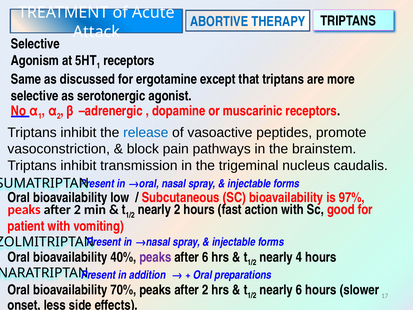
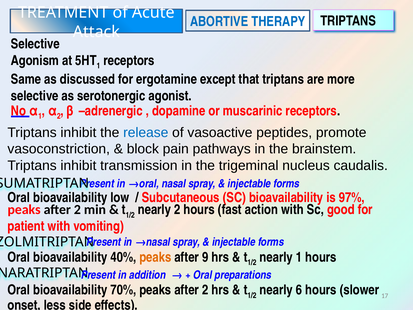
peaks colour: purple -> orange (155, 257)
after 6: 6 -> 9 (205, 257)
nearly 4: 4 -> 1 (299, 257)
